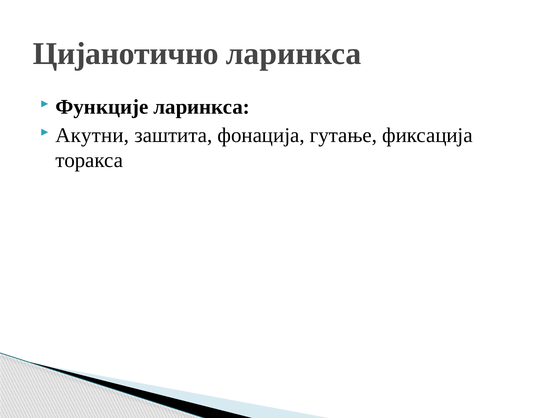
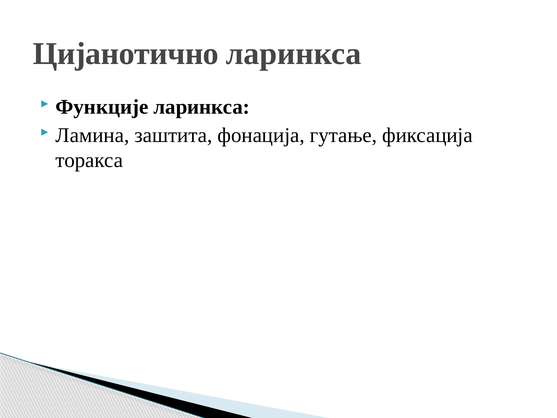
Акутни: Акутни -> Ламина (92, 135)
